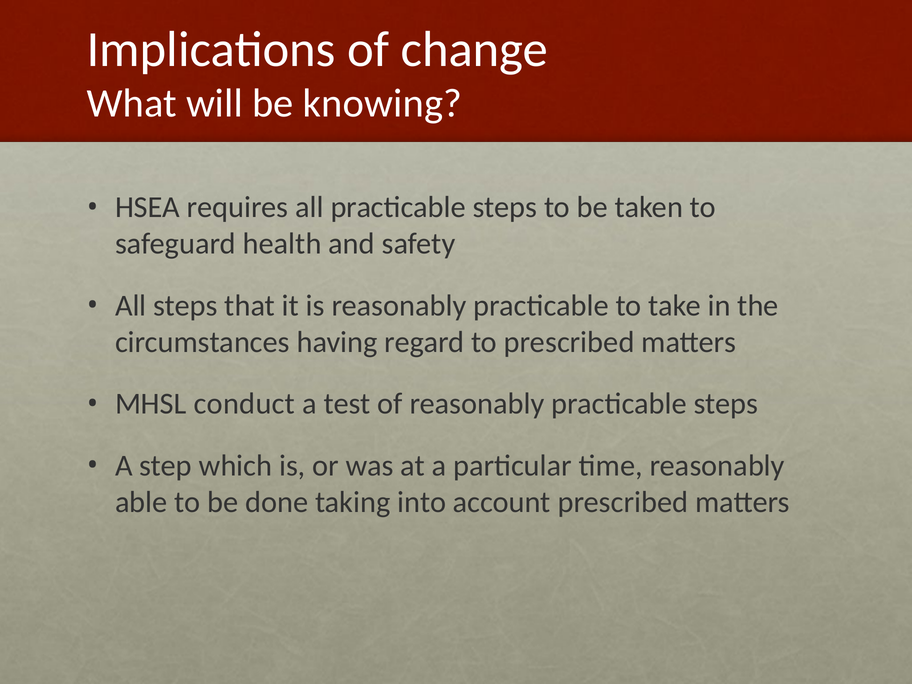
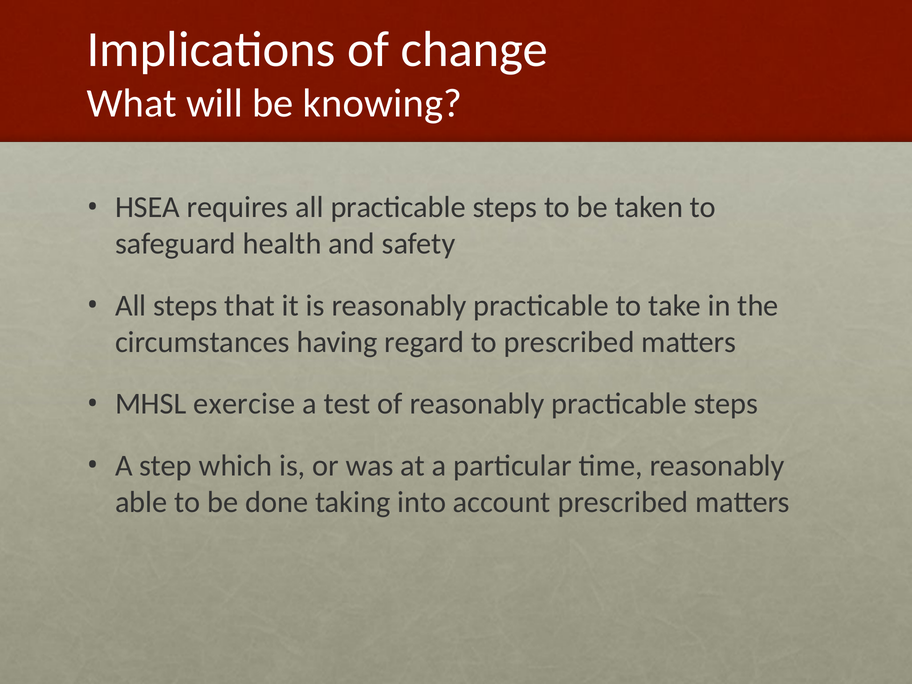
conduct: conduct -> exercise (244, 404)
